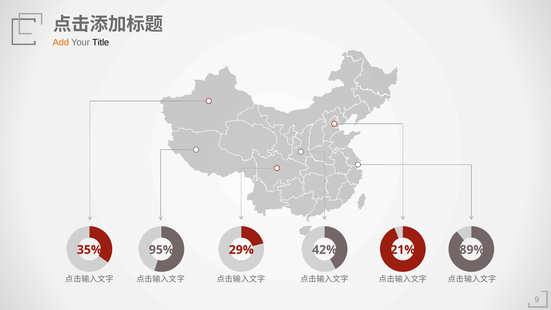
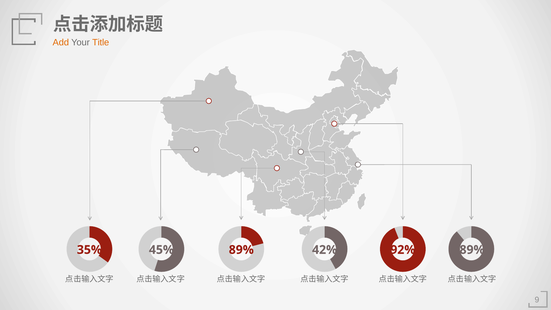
Title colour: black -> orange (101, 43)
95%: 95% -> 45% (161, 250)
35% 29%: 29% -> 89% (241, 250)
21%: 21% -> 92% (403, 250)
